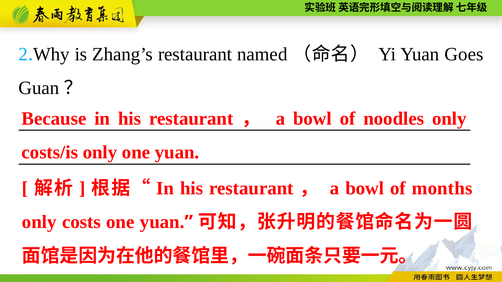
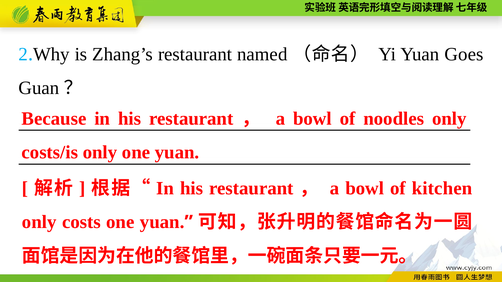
months: months -> kitchen (442, 189)
